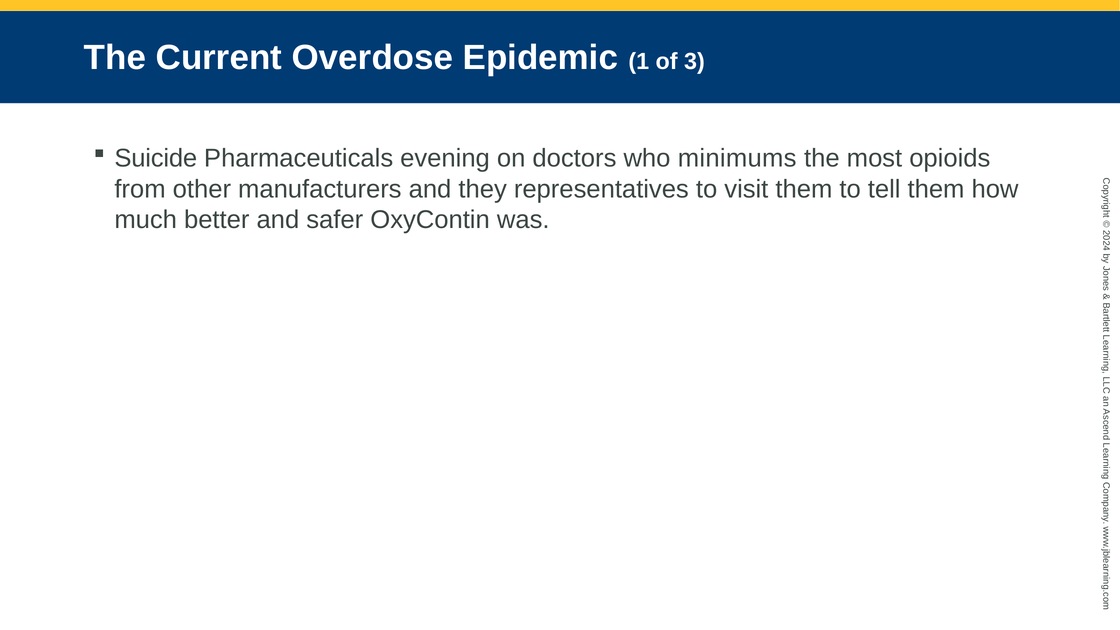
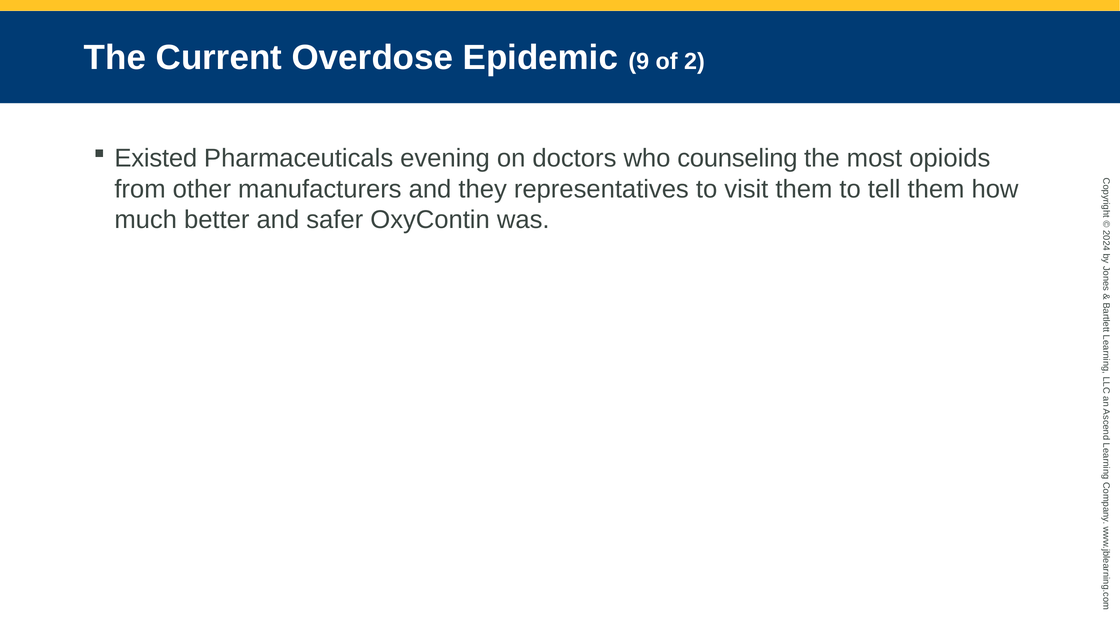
1: 1 -> 9 (639, 61)
of 3: 3 -> 2 (694, 61)
Suicide: Suicide -> Existed (156, 158)
minimums: minimums -> counseling (737, 158)
